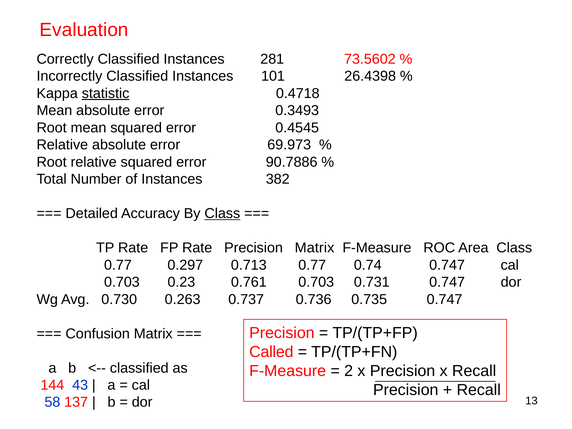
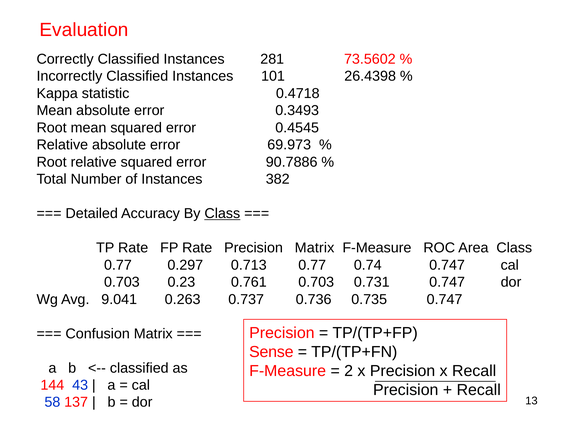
statistic underline: present -> none (106, 93)
0.730: 0.730 -> 9.041 (119, 299)
Called: Called -> Sense (271, 352)
